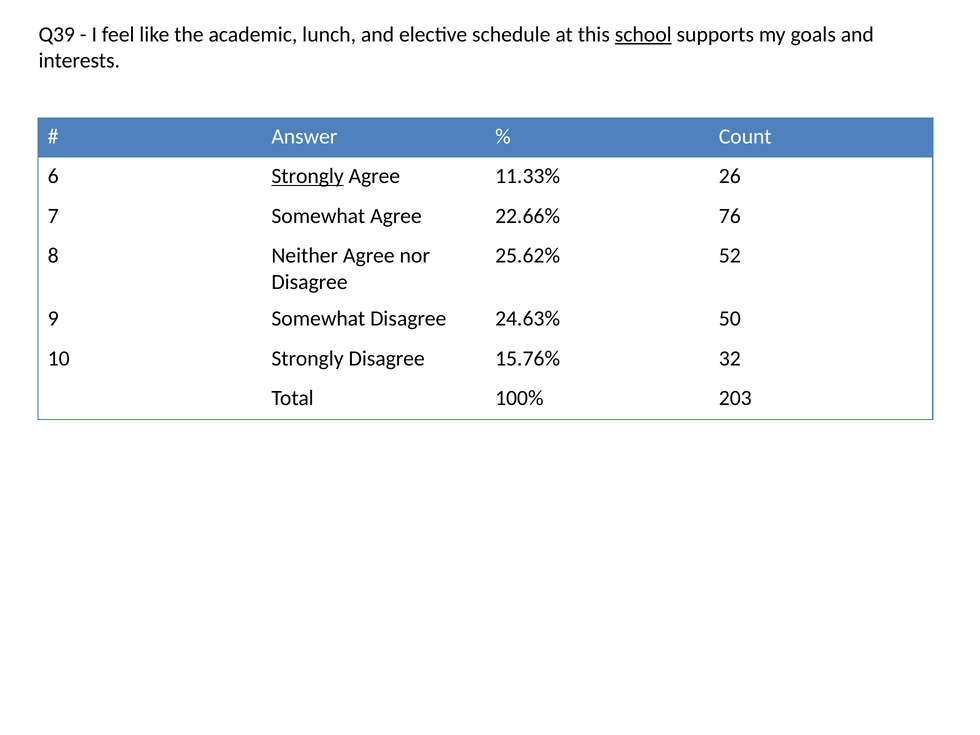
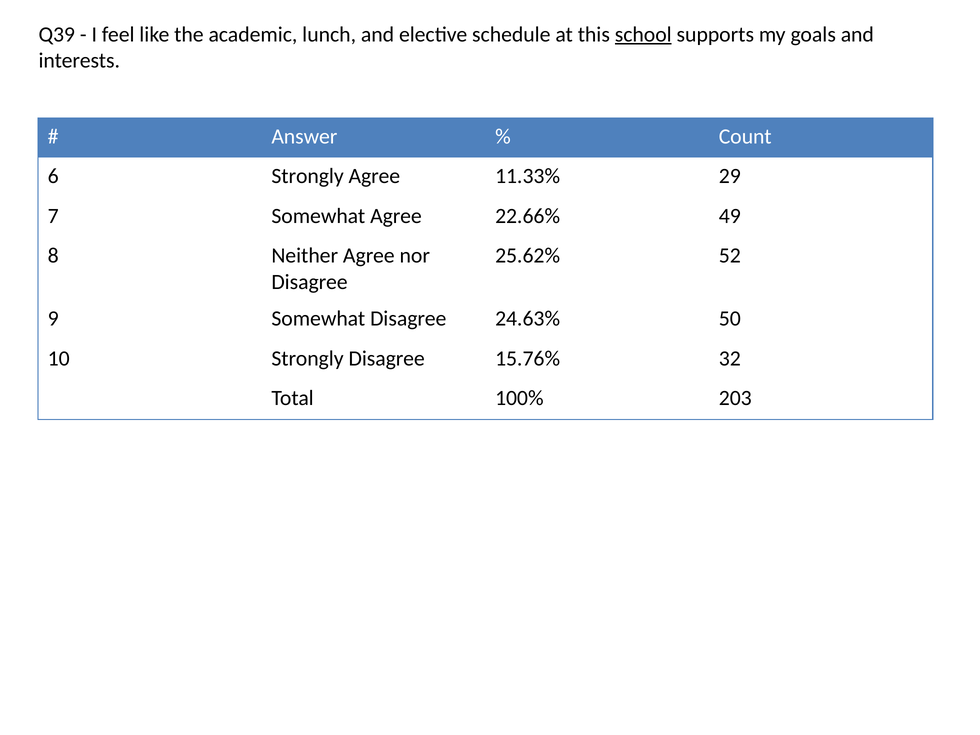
Strongly underline: present -> none (308, 176)
26: 26 -> 29 (730, 176)
76: 76 -> 49 (730, 216)
